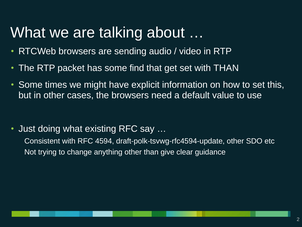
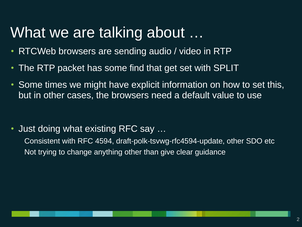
with THAN: THAN -> SPLIT (226, 68)
